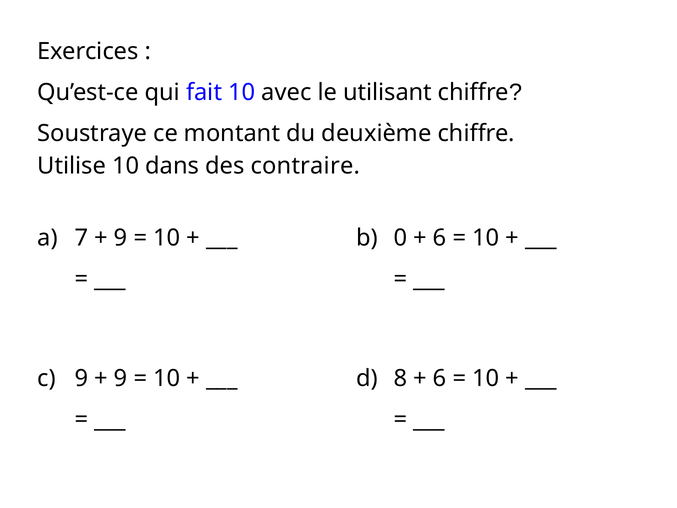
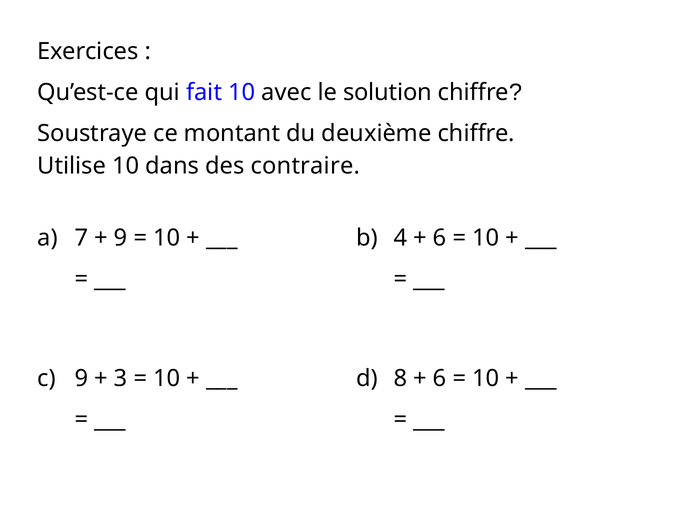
utilisant: utilisant -> solution (388, 92)
0: 0 -> 4 (400, 238)
9: 9 -> 3 (121, 378)
